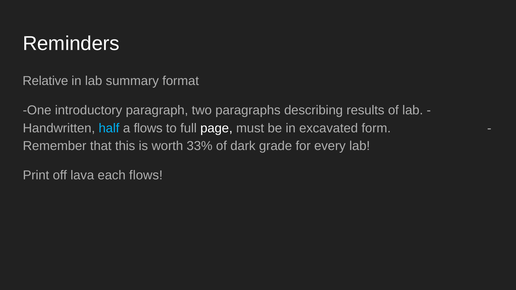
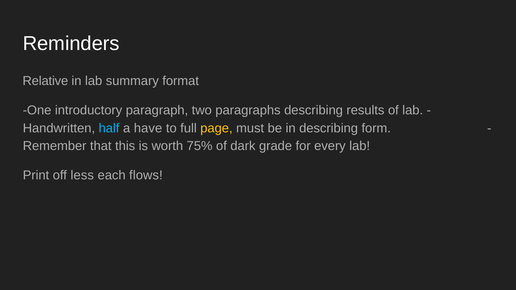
a flows: flows -> have (148, 128)
page colour: white -> yellow (216, 128)
in excavated: excavated -> describing (329, 128)
33%: 33% -> 75% (200, 146)
lava: lava -> less (82, 175)
